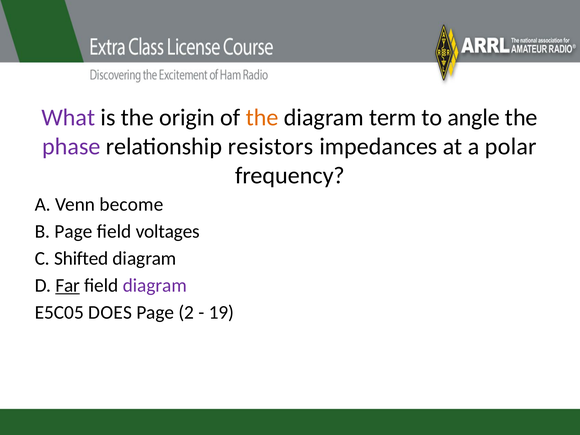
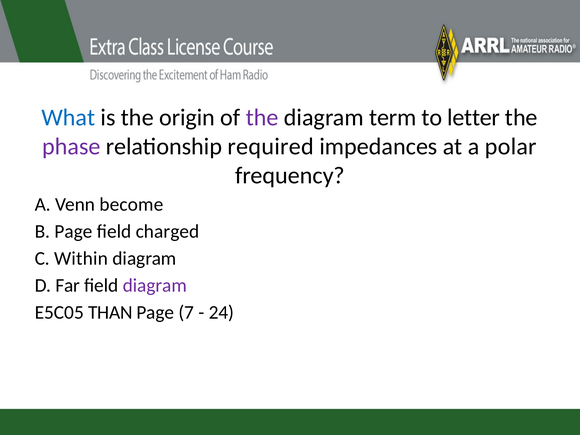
What colour: purple -> blue (68, 118)
the colour: orange -> purple (262, 118)
angle: angle -> letter (474, 118)
resistors: resistors -> required (271, 147)
voltages: voltages -> charged (168, 231)
Shifted: Shifted -> Within (81, 258)
Far underline: present -> none (68, 285)
DOES: DOES -> THAN (110, 313)
2: 2 -> 7 (186, 313)
19: 19 -> 24 (221, 313)
